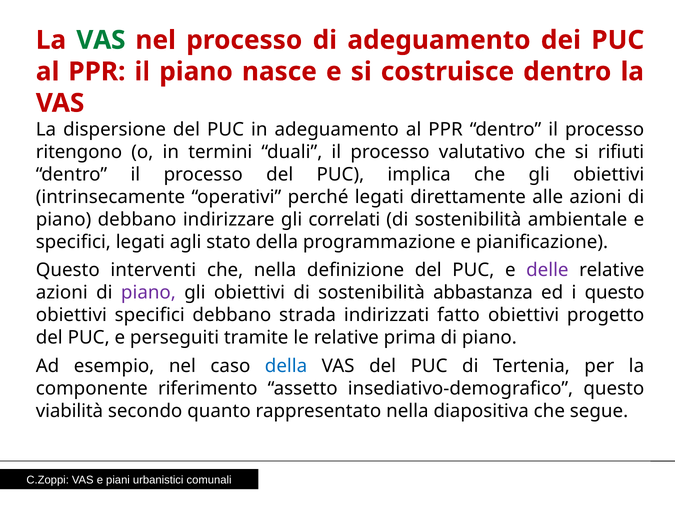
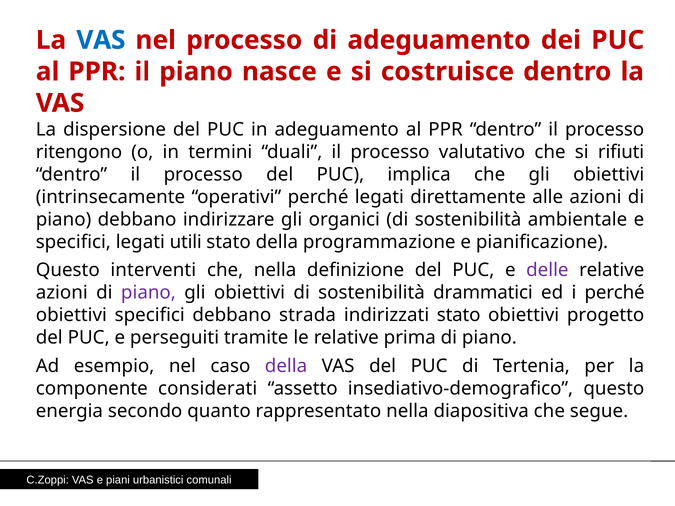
VAS colour: green -> blue (101, 40)
correlati: correlati -> organici (344, 220)
agli: agli -> utili (186, 242)
abbastanza: abbastanza -> drammatici (483, 293)
i questo: questo -> perché (615, 293)
indirizzati fatto: fatto -> stato (459, 315)
della colour: blue -> purple (286, 366)
riferimento: riferimento -> considerati (208, 389)
viabilità: viabilità -> energia (69, 411)
